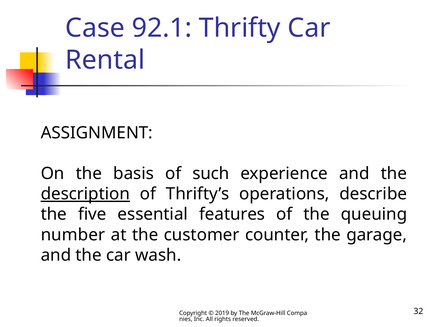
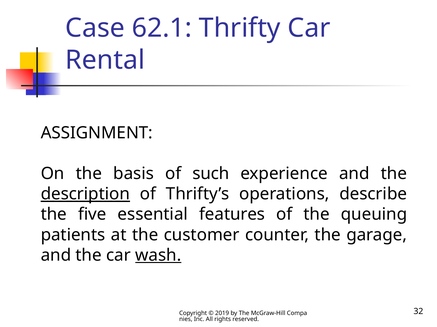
92.1: 92.1 -> 62.1 (162, 28)
number: number -> patients (73, 235)
wash underline: none -> present (158, 256)
